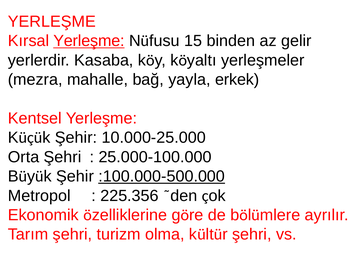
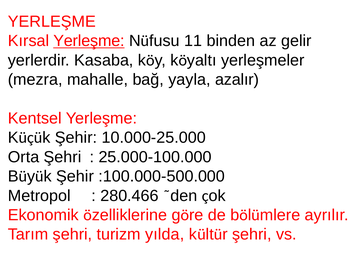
15: 15 -> 11 (193, 41)
erkek: erkek -> azalır (237, 80)
:100.000-500.000 underline: present -> none (162, 177)
225.356: 225.356 -> 280.466 (129, 196)
olma: olma -> yılda (165, 235)
